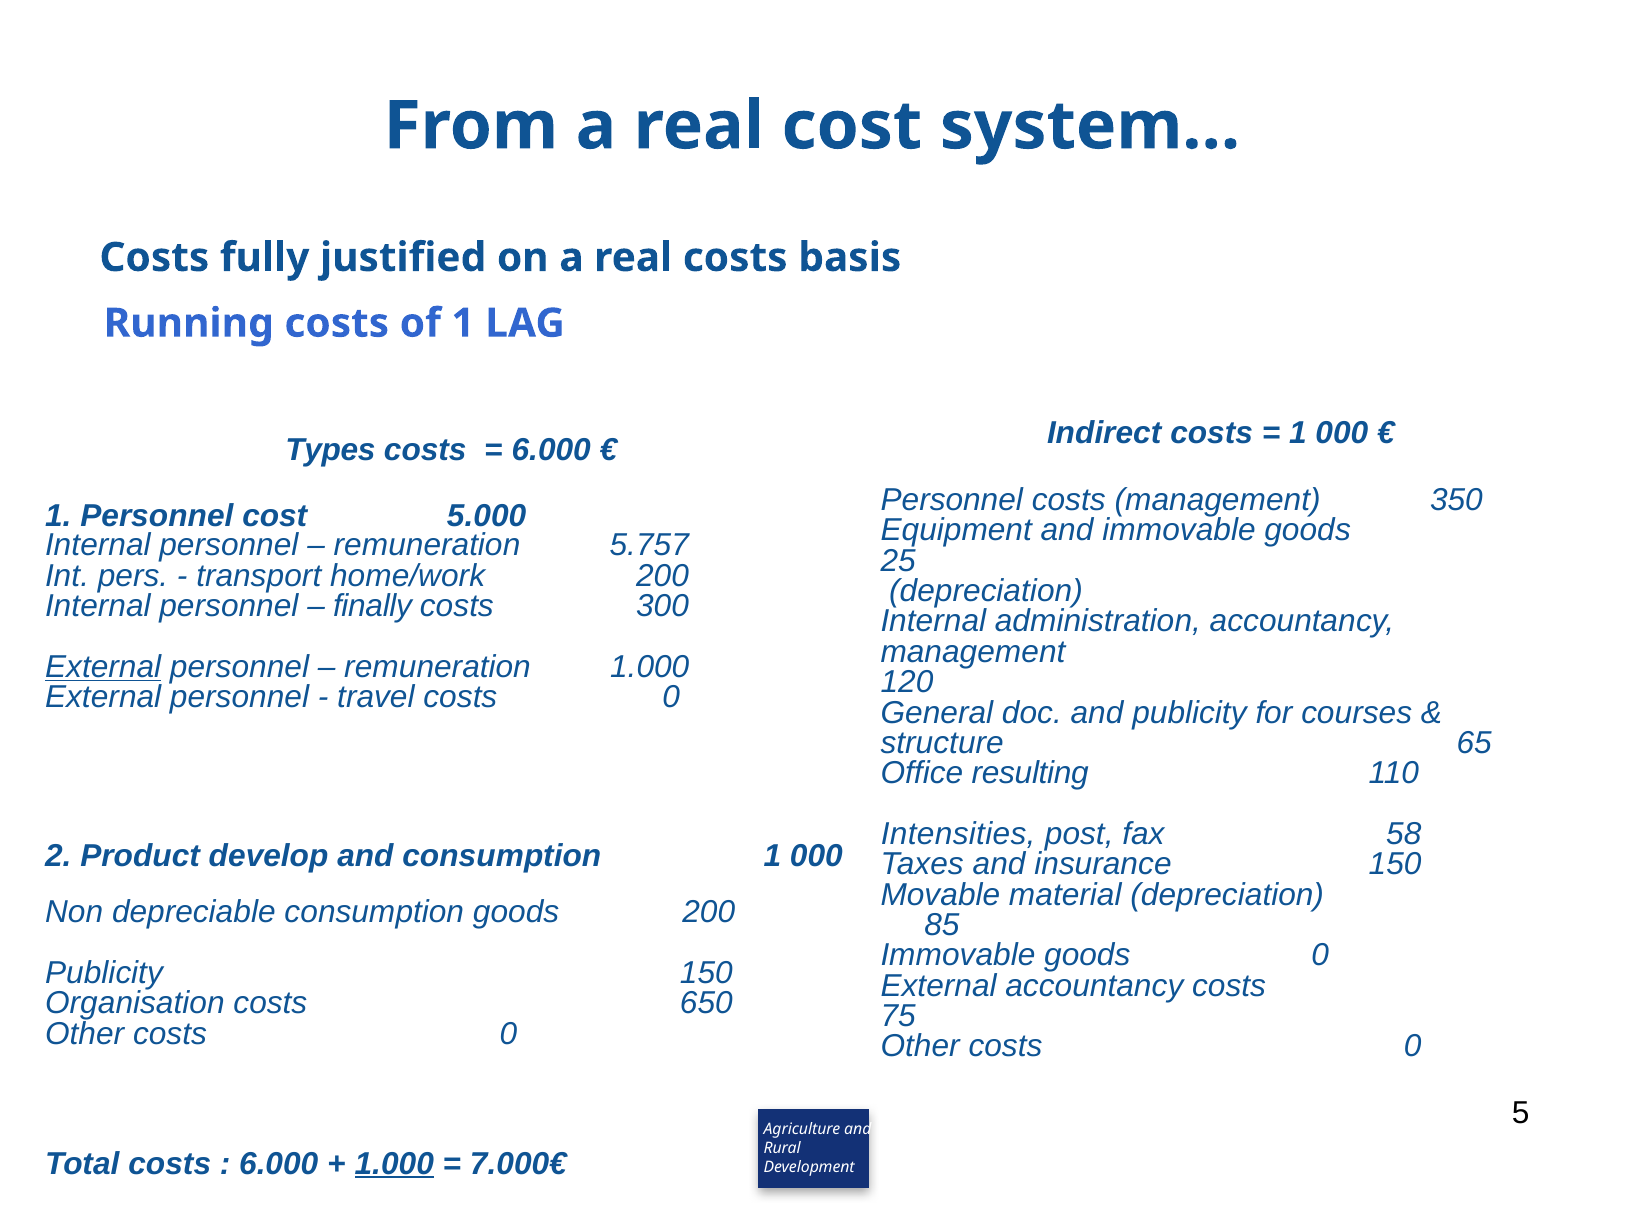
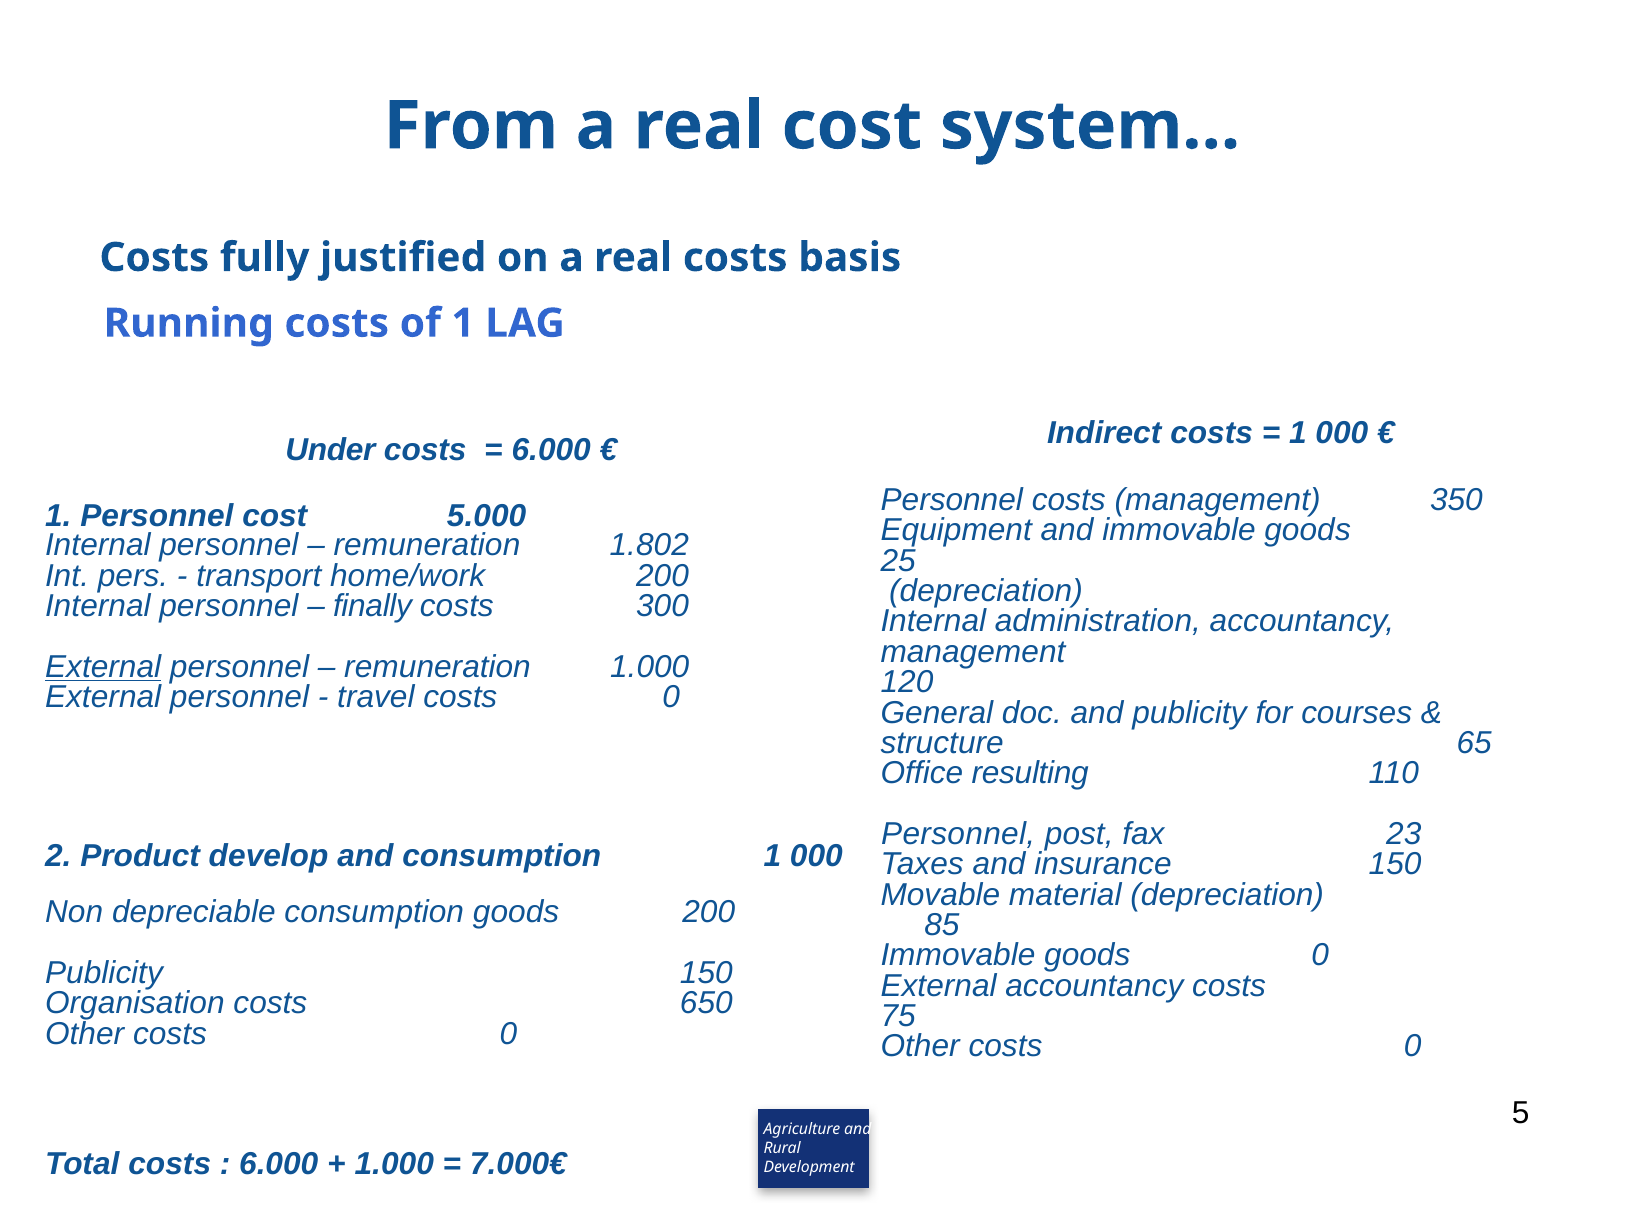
Types: Types -> Under (330, 450)
5.757: 5.757 -> 1.802 (649, 546)
Intensities: Intensities -> Personnel (958, 834)
58: 58 -> 23 (1404, 834)
1.000 underline: present -> none (394, 1164)
